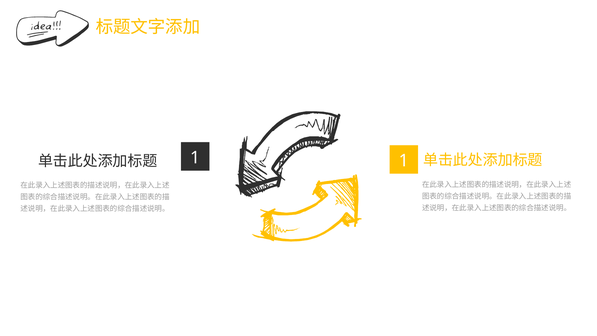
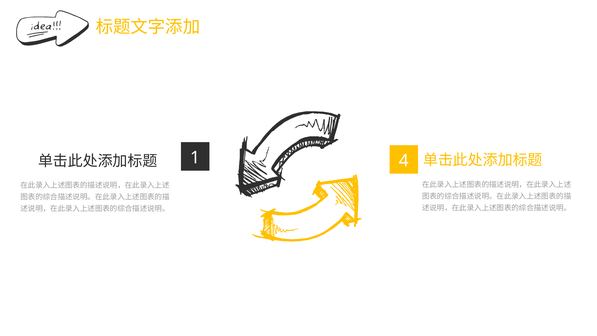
1: 1 -> 4 (404, 161)
